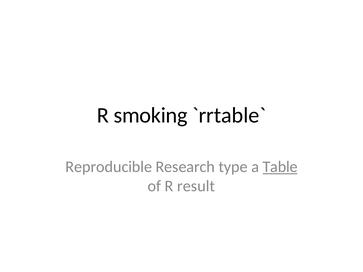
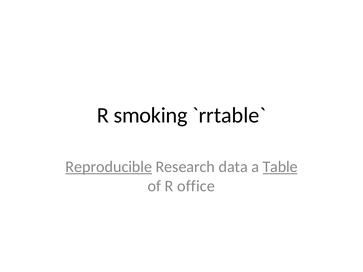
Reproducible underline: none -> present (109, 167)
type: type -> data (233, 167)
result: result -> office (196, 186)
